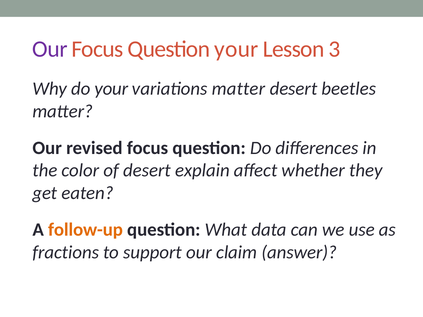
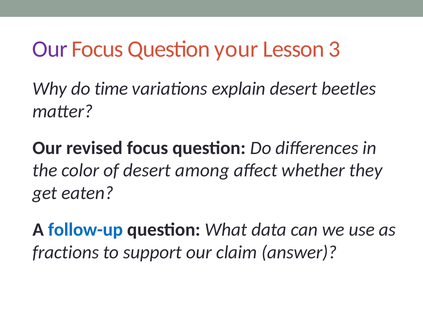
do your: your -> time (111, 89)
variations matter: matter -> explain (239, 89)
explain: explain -> among (202, 171)
follow-up colour: orange -> blue (85, 230)
